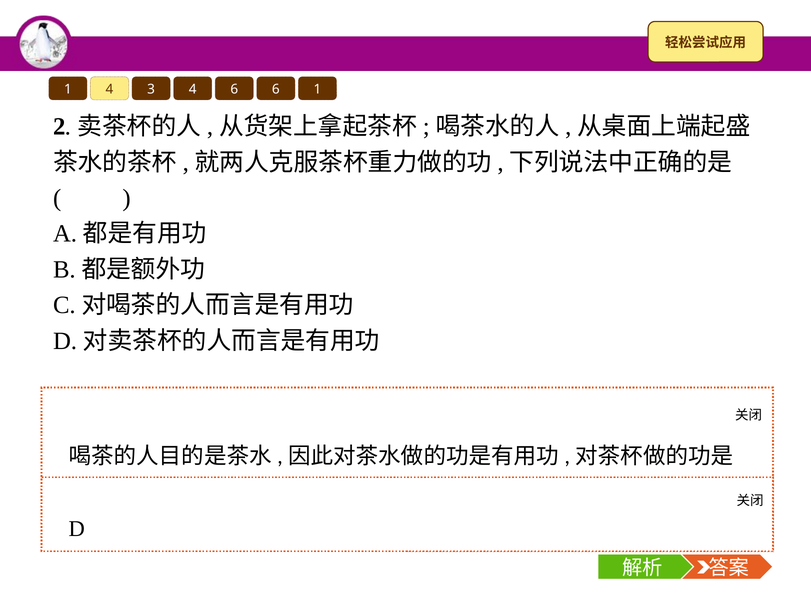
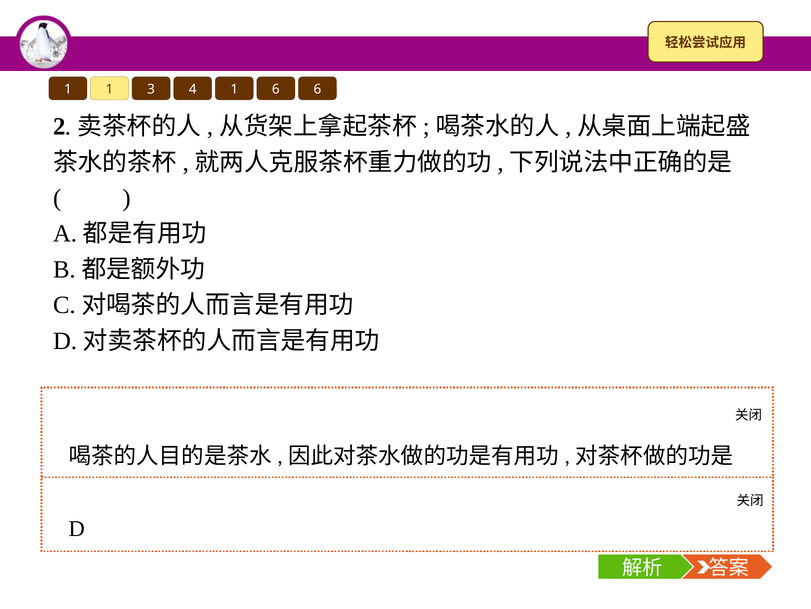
1 4: 4 -> 1 (109, 89)
4 6: 6 -> 1 (234, 89)
6 1: 1 -> 6 (317, 89)
